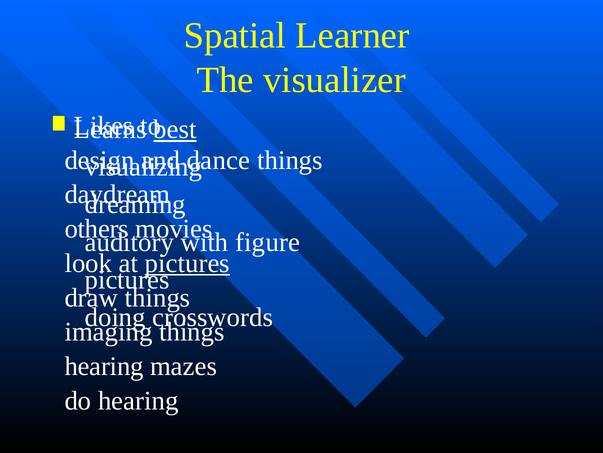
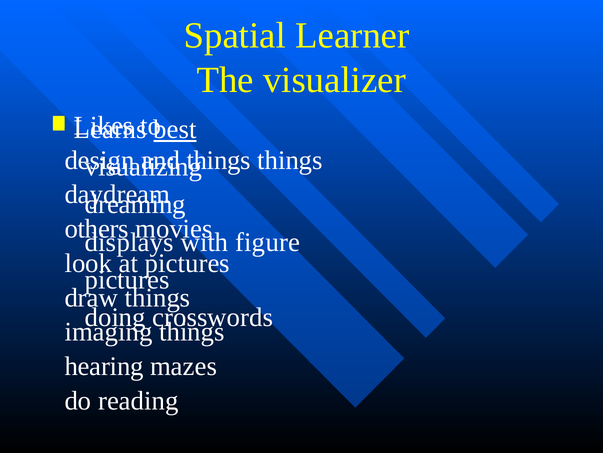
dance: dance -> things (219, 160)
auditory: auditory -> displays (129, 242)
pictures underline: present -> none (187, 263)
do hearing: hearing -> reading (138, 400)
